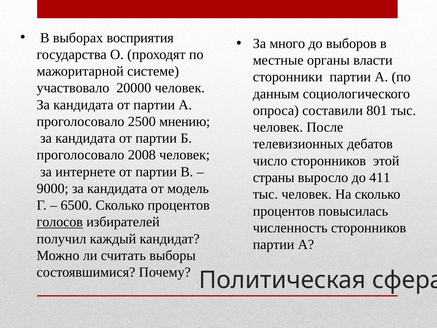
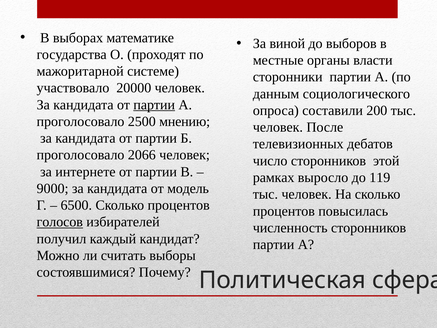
восприятия: восприятия -> математике (140, 38)
много: много -> виной (287, 44)
партии underline: none -> present (154, 105)
801: 801 -> 200 (377, 110)
2008: 2008 -> 2066 (142, 155)
страны: страны -> рамках (274, 177)
411: 411 -> 119 (380, 177)
